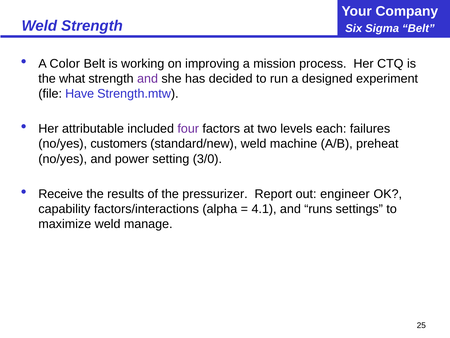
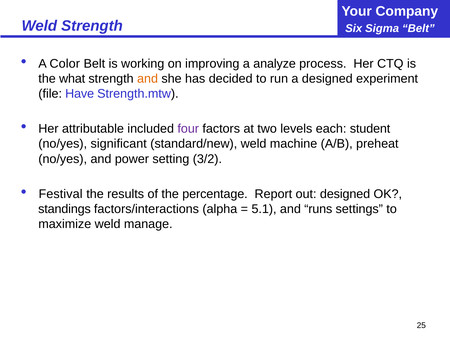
mission: mission -> analyze (275, 64)
and colour: purple -> orange (148, 79)
failures: failures -> student (370, 129)
customers: customers -> significant (119, 144)
3/0: 3/0 -> 3/2 (207, 159)
Receive: Receive -> Festival (61, 194)
pressurizer: pressurizer -> percentage (215, 194)
out engineer: engineer -> designed (345, 194)
capability: capability -> standings (64, 209)
4.1: 4.1 -> 5.1 (264, 209)
